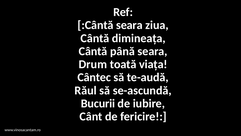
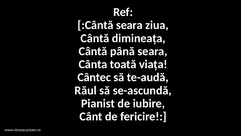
Drum: Drum -> Cânta (93, 64)
Bucurii: Bucurii -> Pianist (98, 103)
